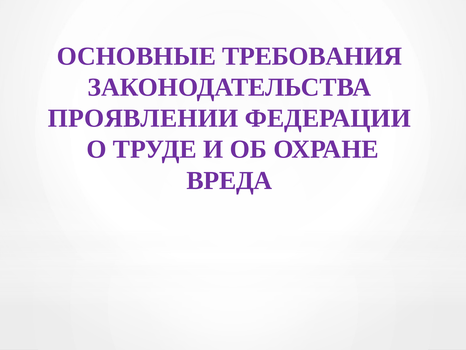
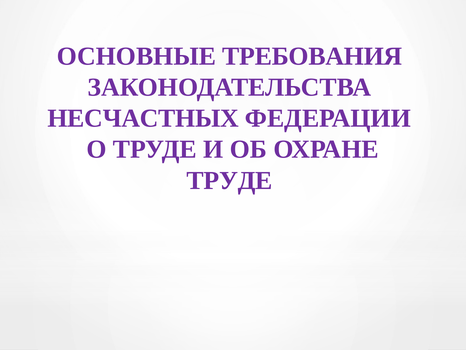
ПРОЯВЛЕНИИ: ПРОЯВЛЕНИИ -> НЕСЧАСТНЫХ (143, 118)
ВРЕДА: ВРЕДА -> ТРУДЕ (229, 180)
